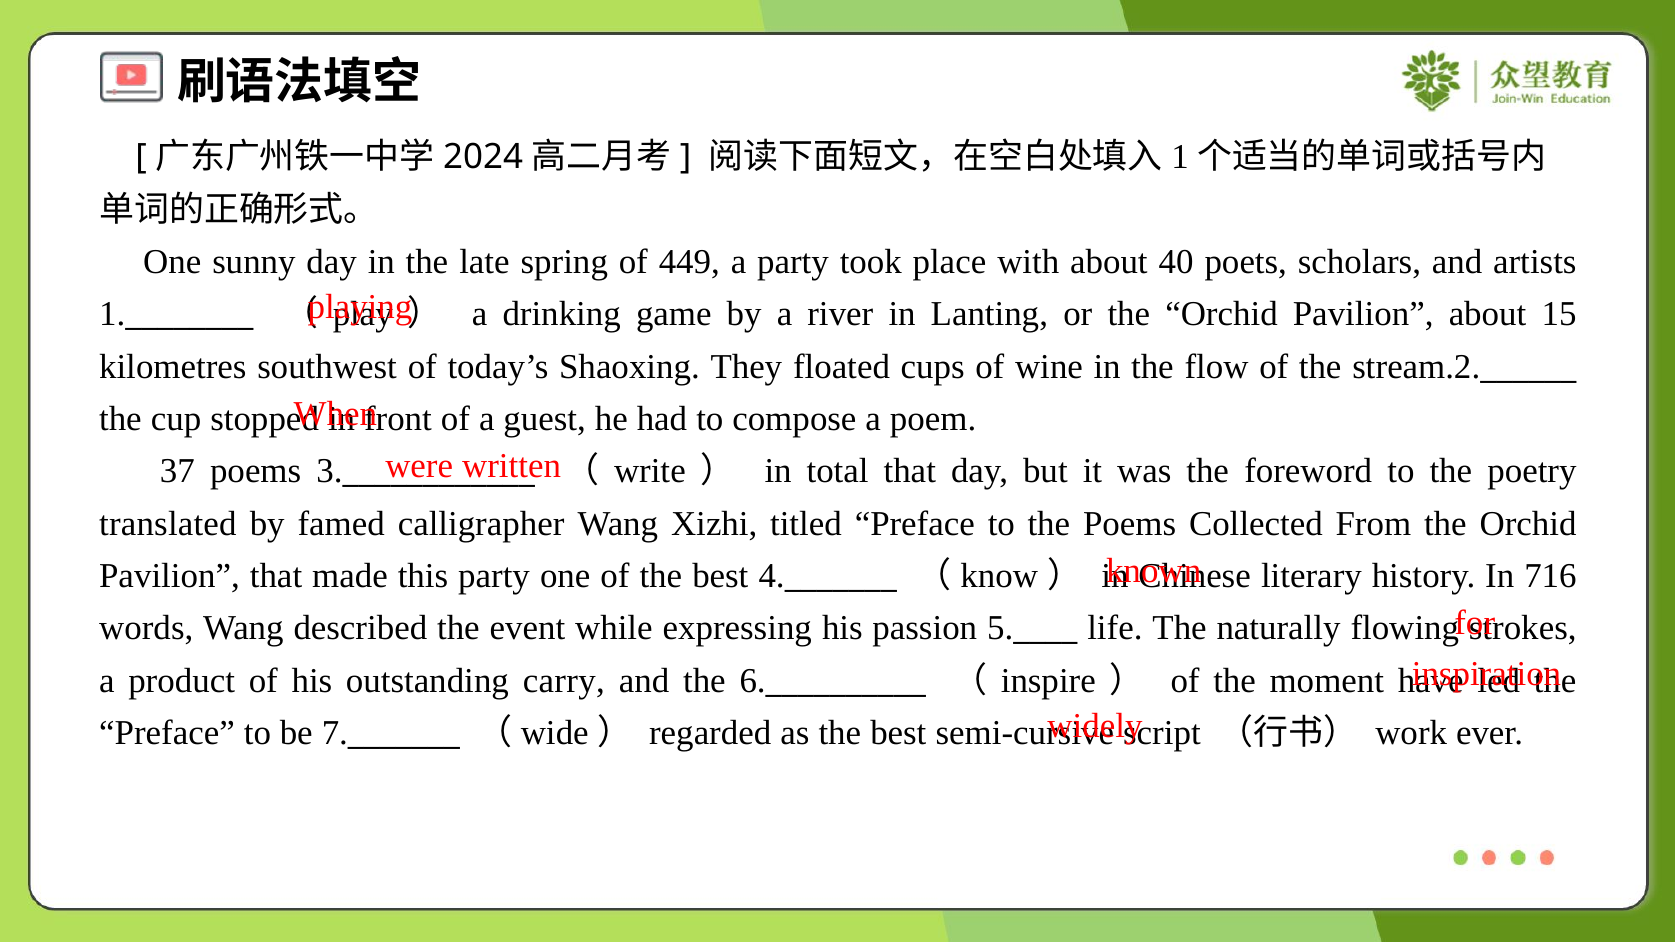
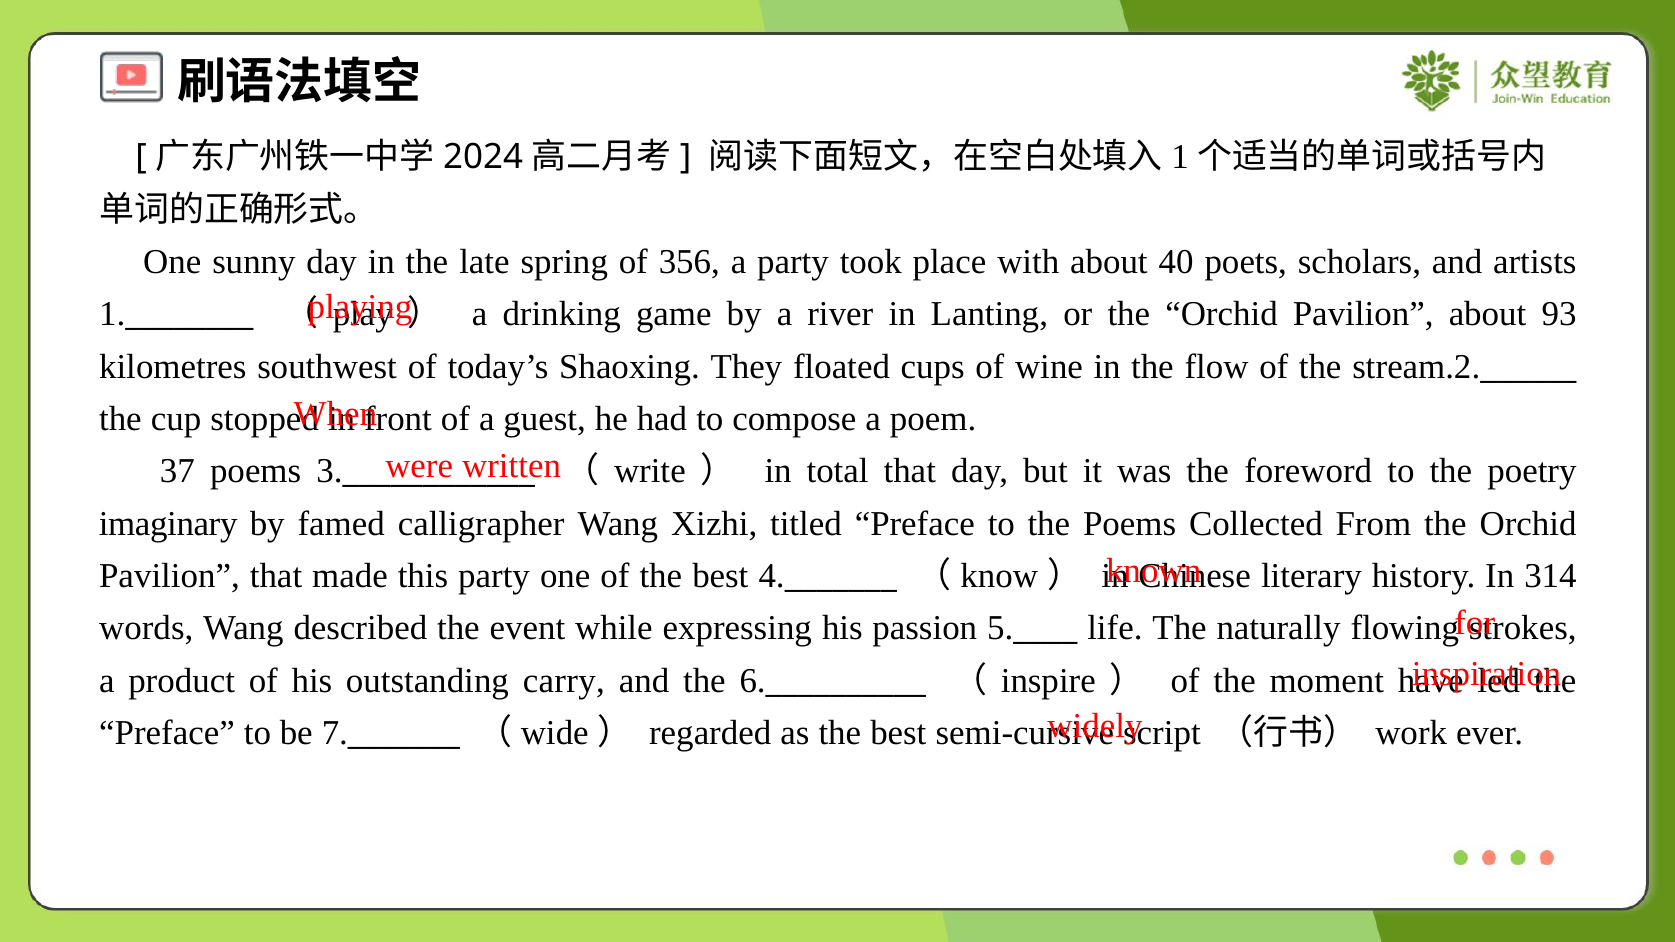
449: 449 -> 356 (689, 262)
15: 15 -> 93 (1559, 314)
translated: translated -> imaginary (168, 524)
716: 716 -> 314 (1550, 576)
